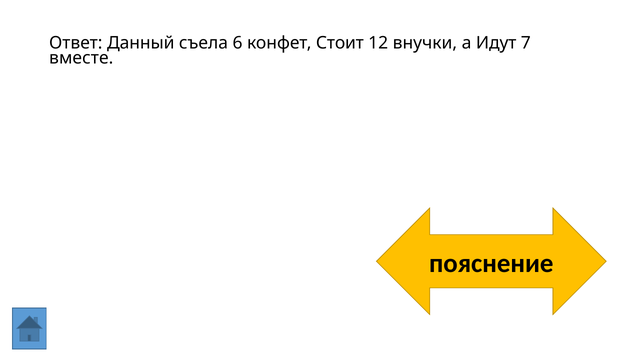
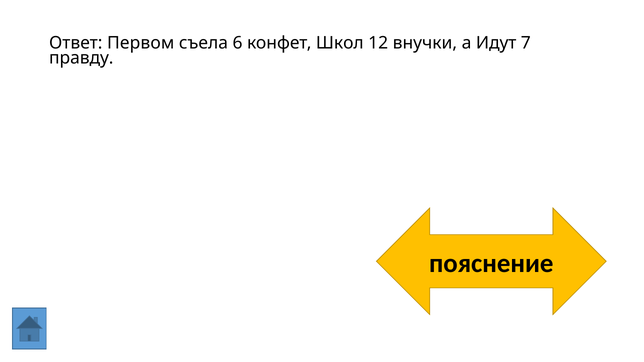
Данный: Данный -> Первом (141, 43)
Стоит: Стоит -> Школ (340, 43)
вместе: вместе -> правду (81, 58)
